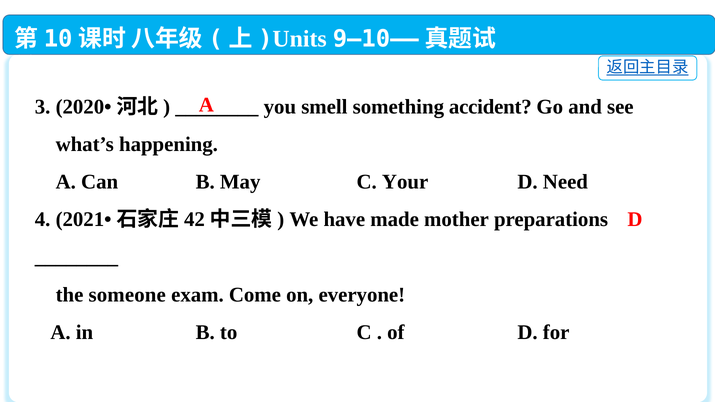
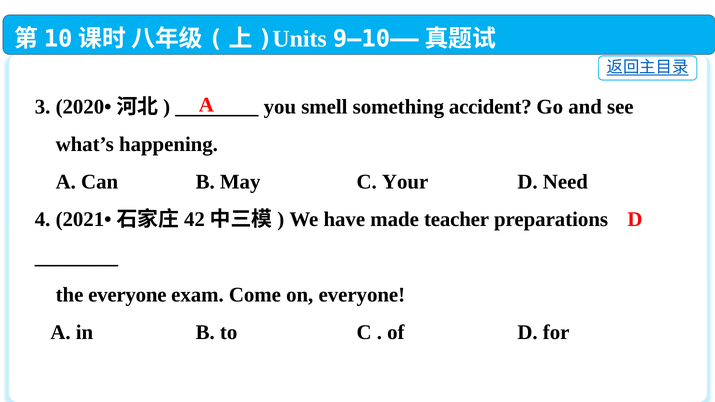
mother: mother -> teacher (457, 220)
the someone: someone -> everyone (127, 295)
